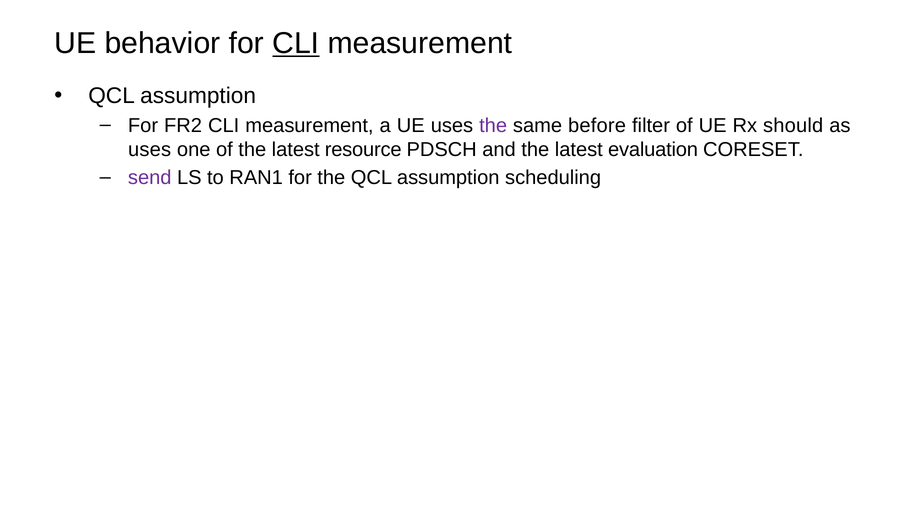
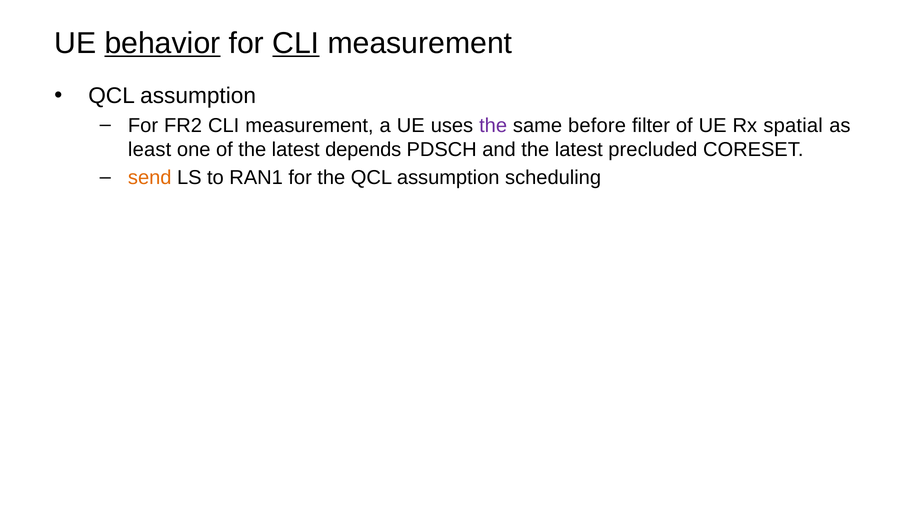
behavior underline: none -> present (163, 43)
should: should -> spatial (793, 126)
uses: uses -> least (150, 150)
resource: resource -> depends (363, 150)
evaluation: evaluation -> precluded (653, 150)
send colour: purple -> orange (150, 178)
